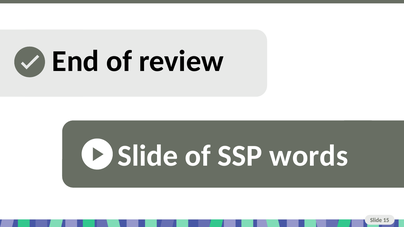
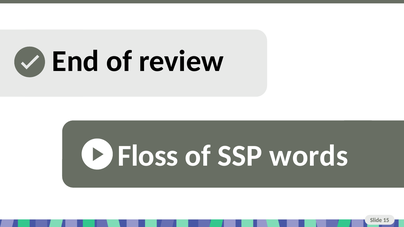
Slide: Slide -> Floss (148, 156)
